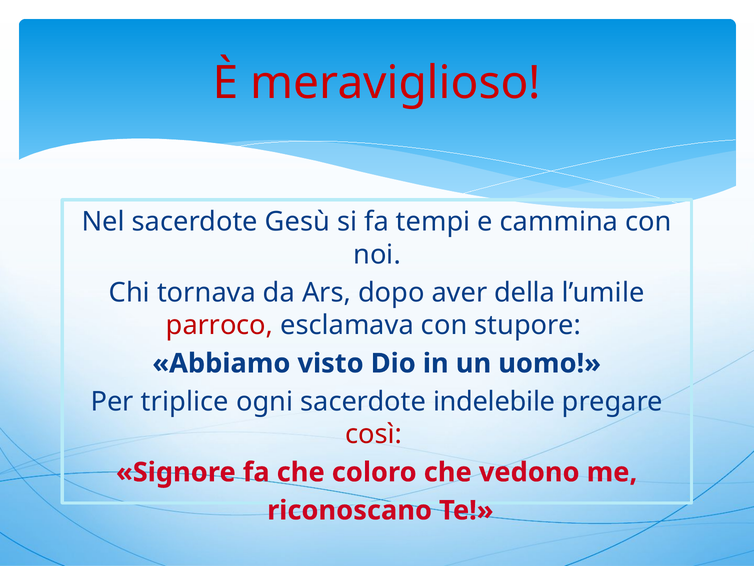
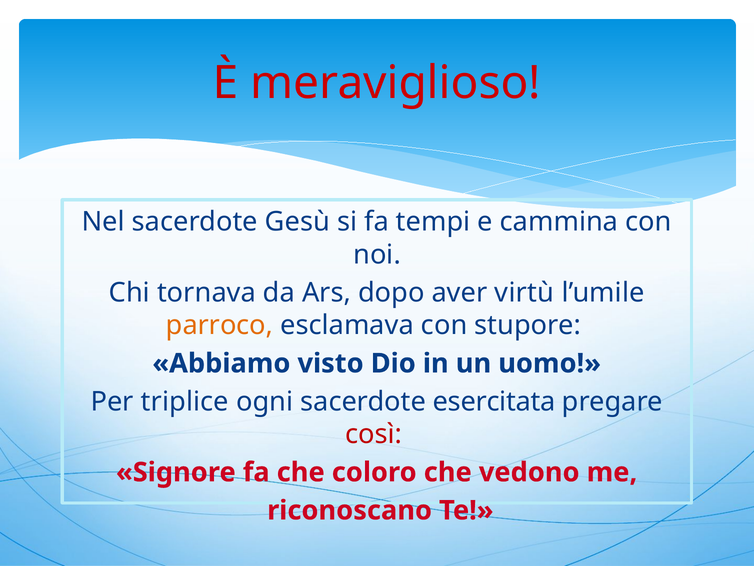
della: della -> virtù (524, 292)
parroco colour: red -> orange (220, 325)
indelebile: indelebile -> esercitata (494, 401)
